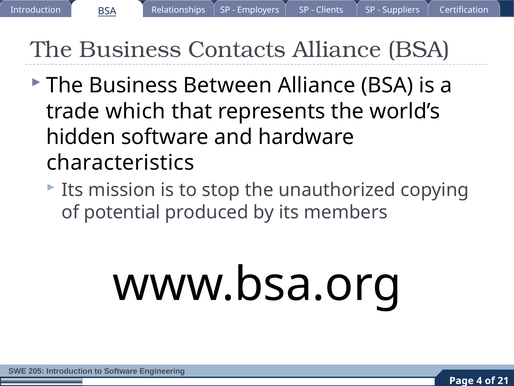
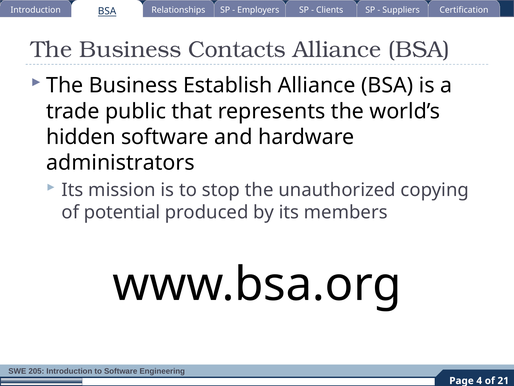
Between: Between -> Establish (228, 85)
which: which -> public (136, 111)
characteristics: characteristics -> administrators (120, 163)
